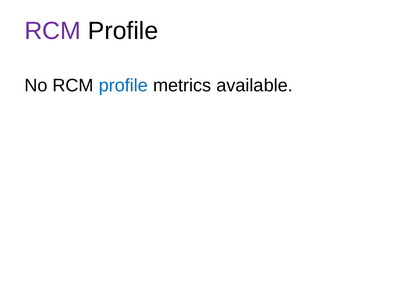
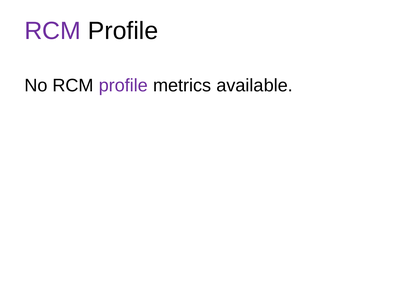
profile colour: blue -> purple (123, 85)
